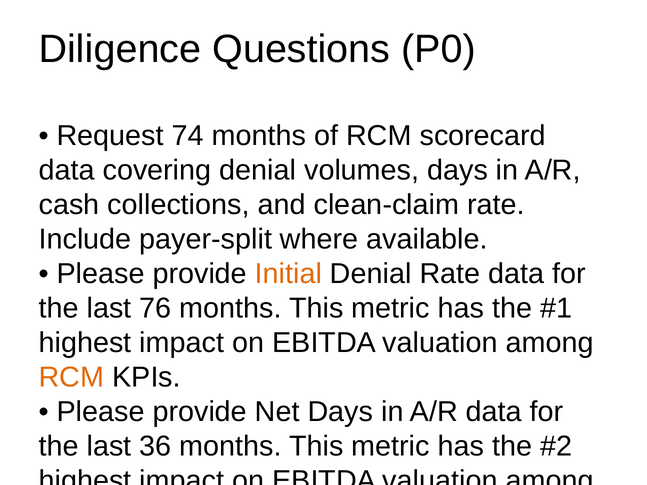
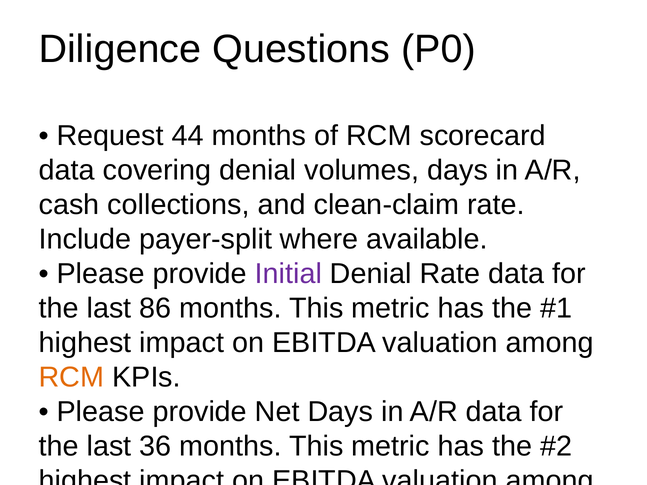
74: 74 -> 44 (188, 136)
Initial colour: orange -> purple (288, 274)
76: 76 -> 86 (155, 308)
